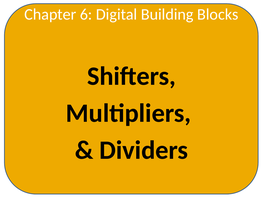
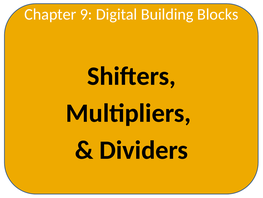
6: 6 -> 9 (86, 14)
